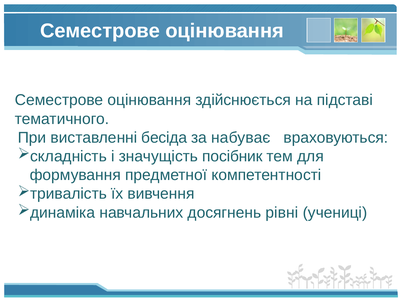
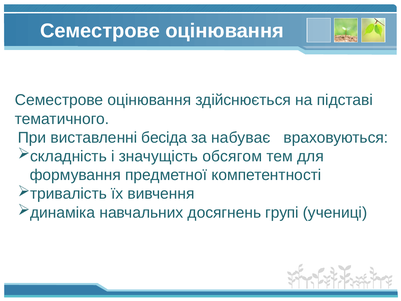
посібник: посібник -> обсягом (232, 156)
рівні: рівні -> групі (282, 212)
